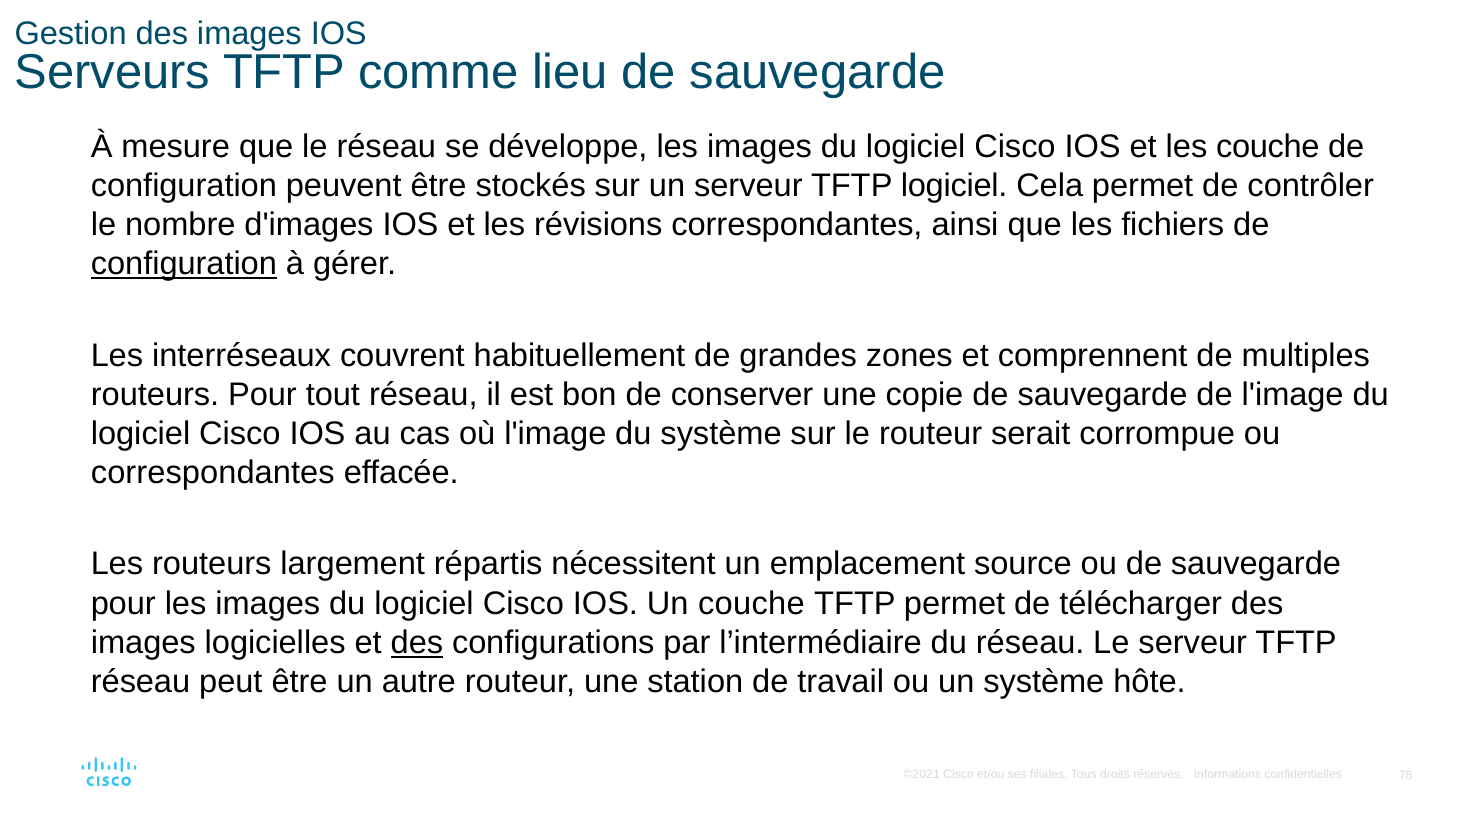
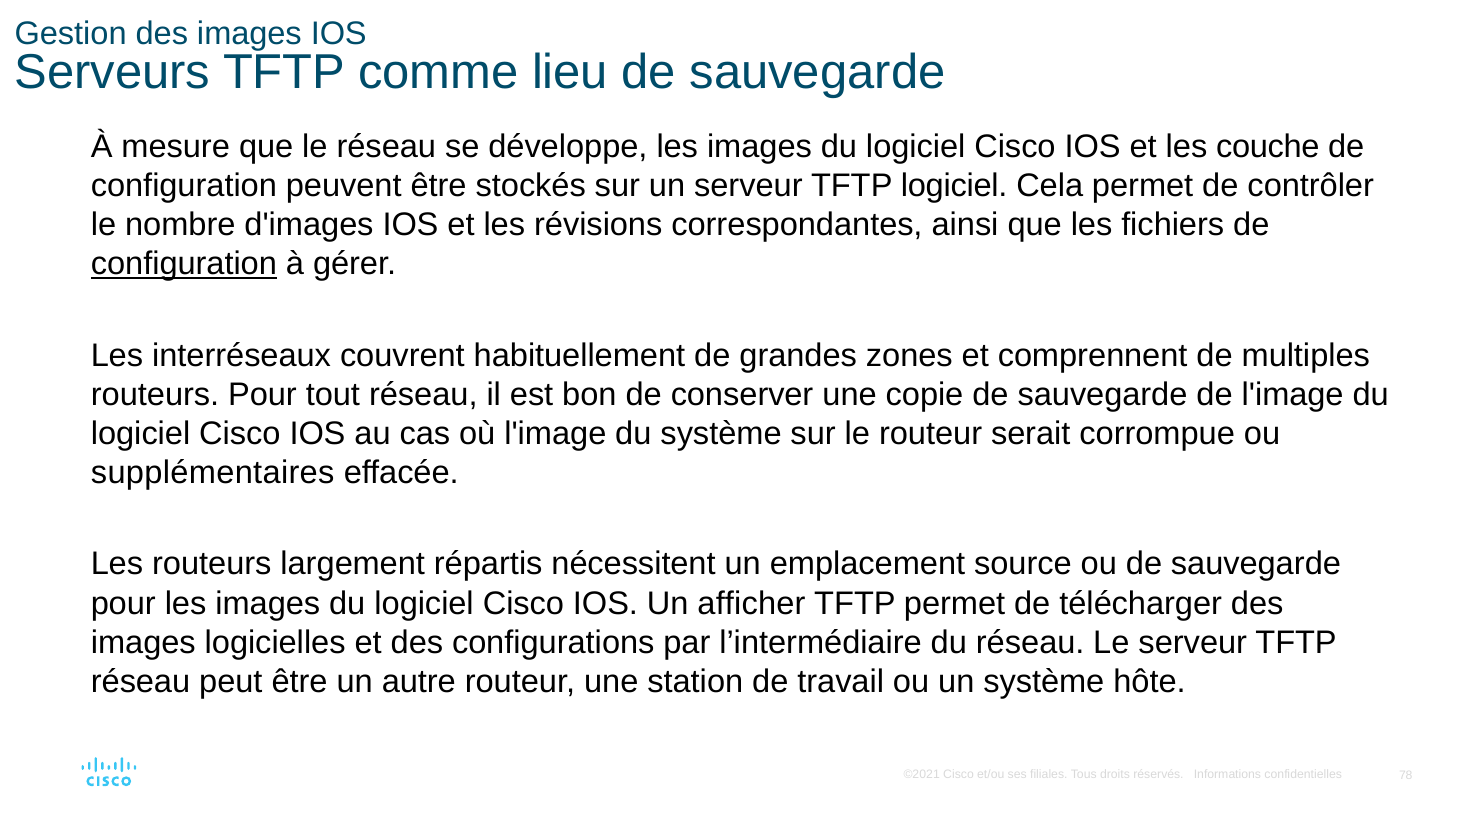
correspondantes: correspondantes -> supplémentaires (213, 473)
Un couche: couche -> afficher (752, 603)
des underline: present -> none (417, 642)
